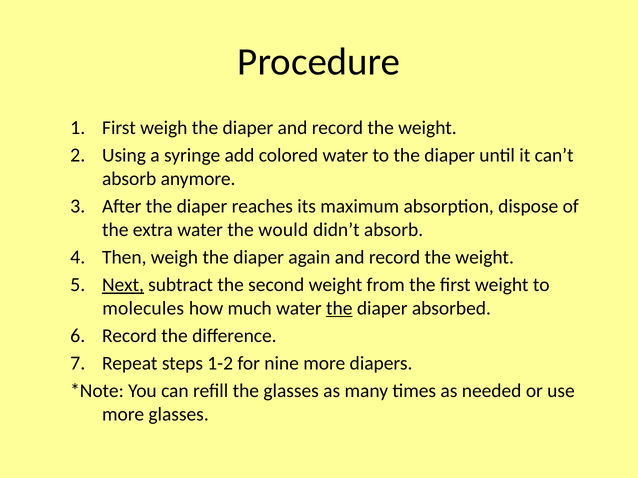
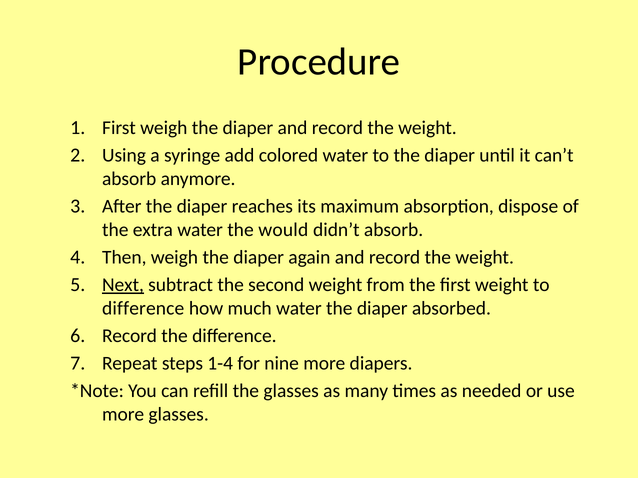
molecules: molecules -> difference (143, 309)
the underline: present -> none (339, 309)
1-2: 1-2 -> 1-4 (220, 364)
